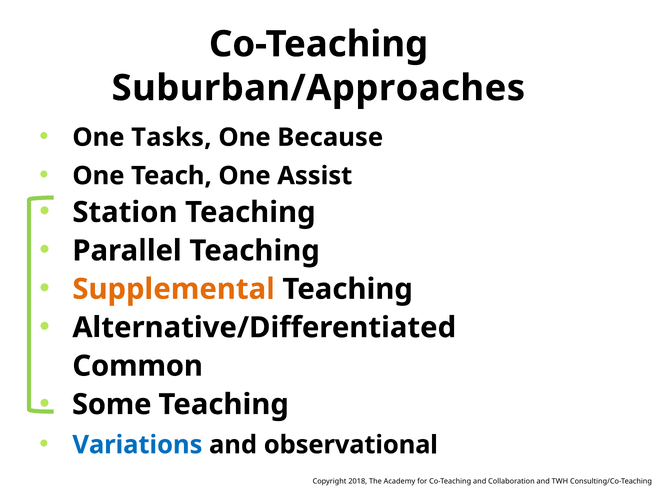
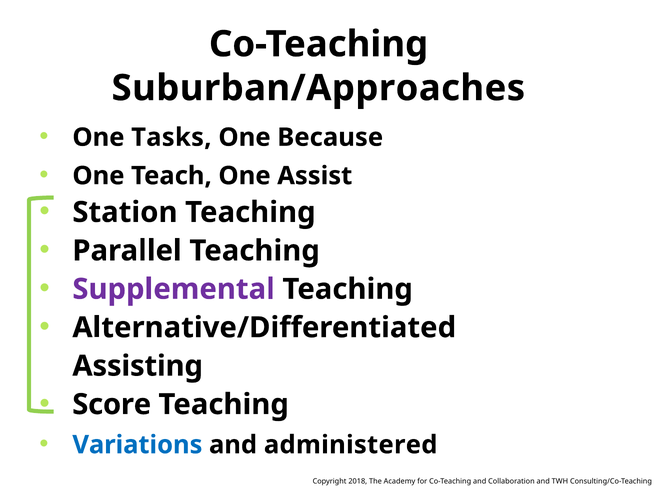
Supplemental colour: orange -> purple (174, 289)
Common: Common -> Assisting (138, 366)
Some: Some -> Score (112, 405)
observational: observational -> administered (351, 445)
